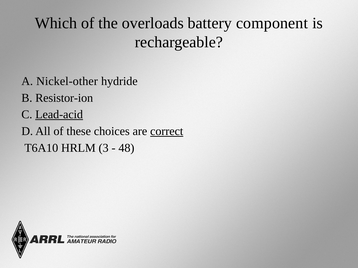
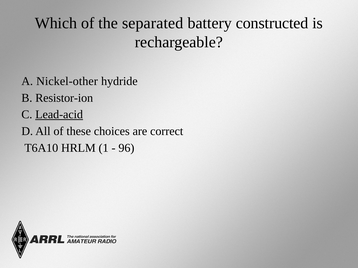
overloads: overloads -> separated (153, 23)
component: component -> constructed (272, 23)
correct underline: present -> none (167, 131)
3: 3 -> 1 (104, 148)
48: 48 -> 96 (126, 148)
